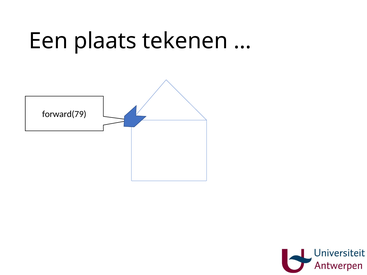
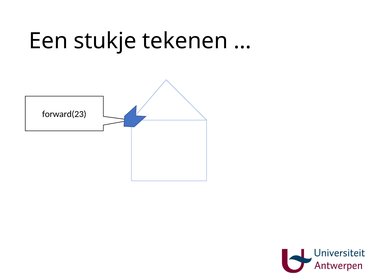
plaats: plaats -> stukje (105, 41)
forward(79: forward(79 -> forward(23 (64, 114)
